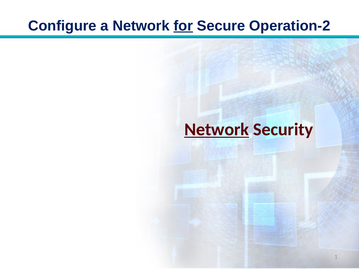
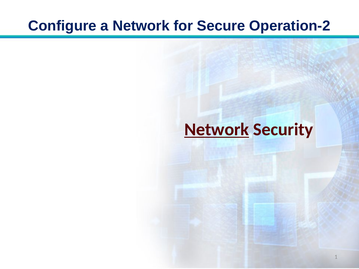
for underline: present -> none (183, 26)
